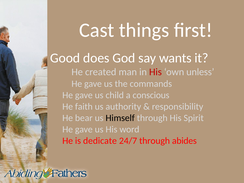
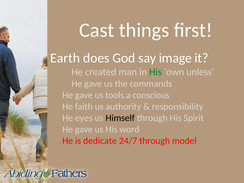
Good: Good -> Earth (65, 58)
wants: wants -> image (175, 58)
His colour: red -> green (155, 72)
child: child -> tools (115, 95)
bear: bear -> eyes (84, 118)
abides: abides -> model (184, 141)
